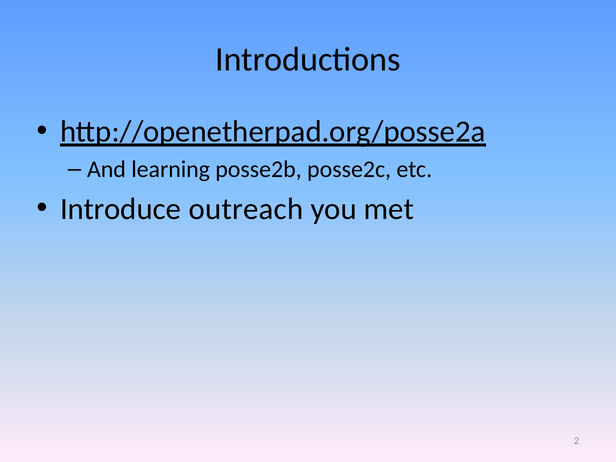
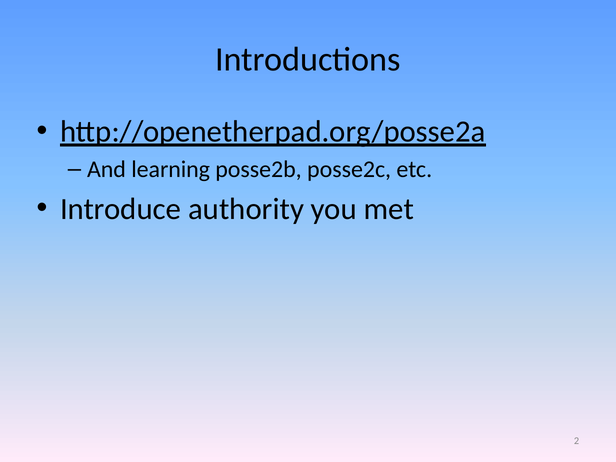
outreach: outreach -> authority (246, 209)
